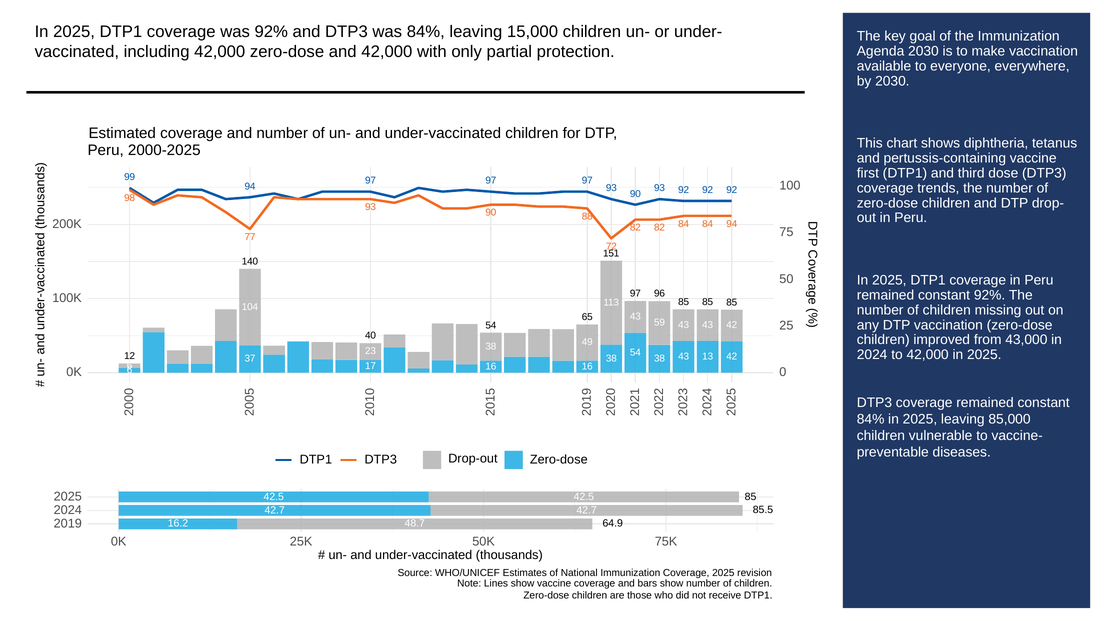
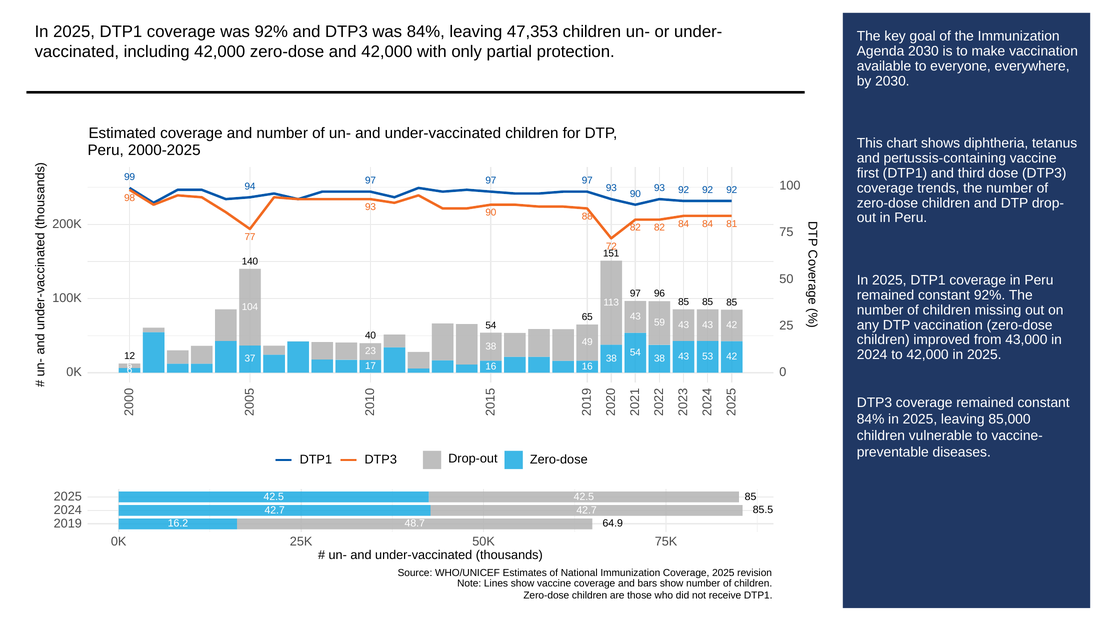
15,000: 15,000 -> 47,353 (533, 32)
84 94: 94 -> 81 (732, 224)
13: 13 -> 53 (708, 356)
